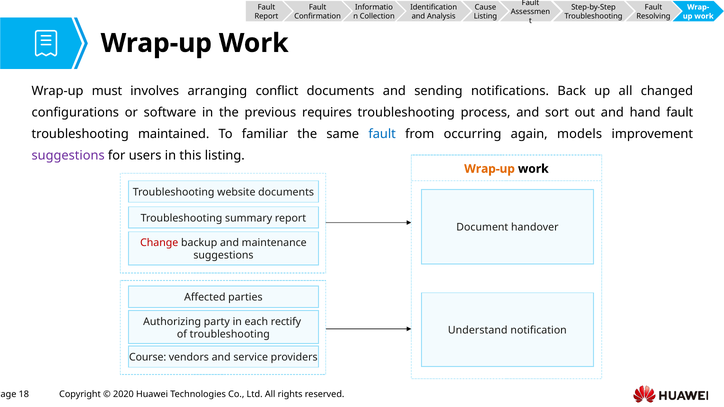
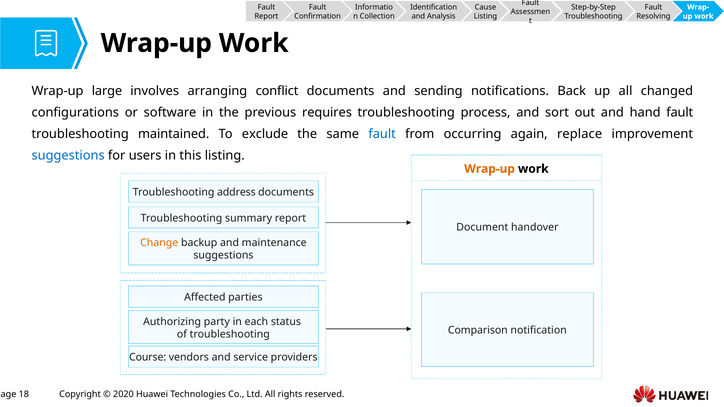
must: must -> large (107, 91)
familiar: familiar -> exclude (265, 134)
models: models -> replace (580, 134)
suggestions colour: purple -> blue (68, 155)
website: website -> address (236, 192)
Change colour: red -> orange (159, 243)
rectify: rectify -> status (286, 322)
Understand: Understand -> Comparison (478, 331)
